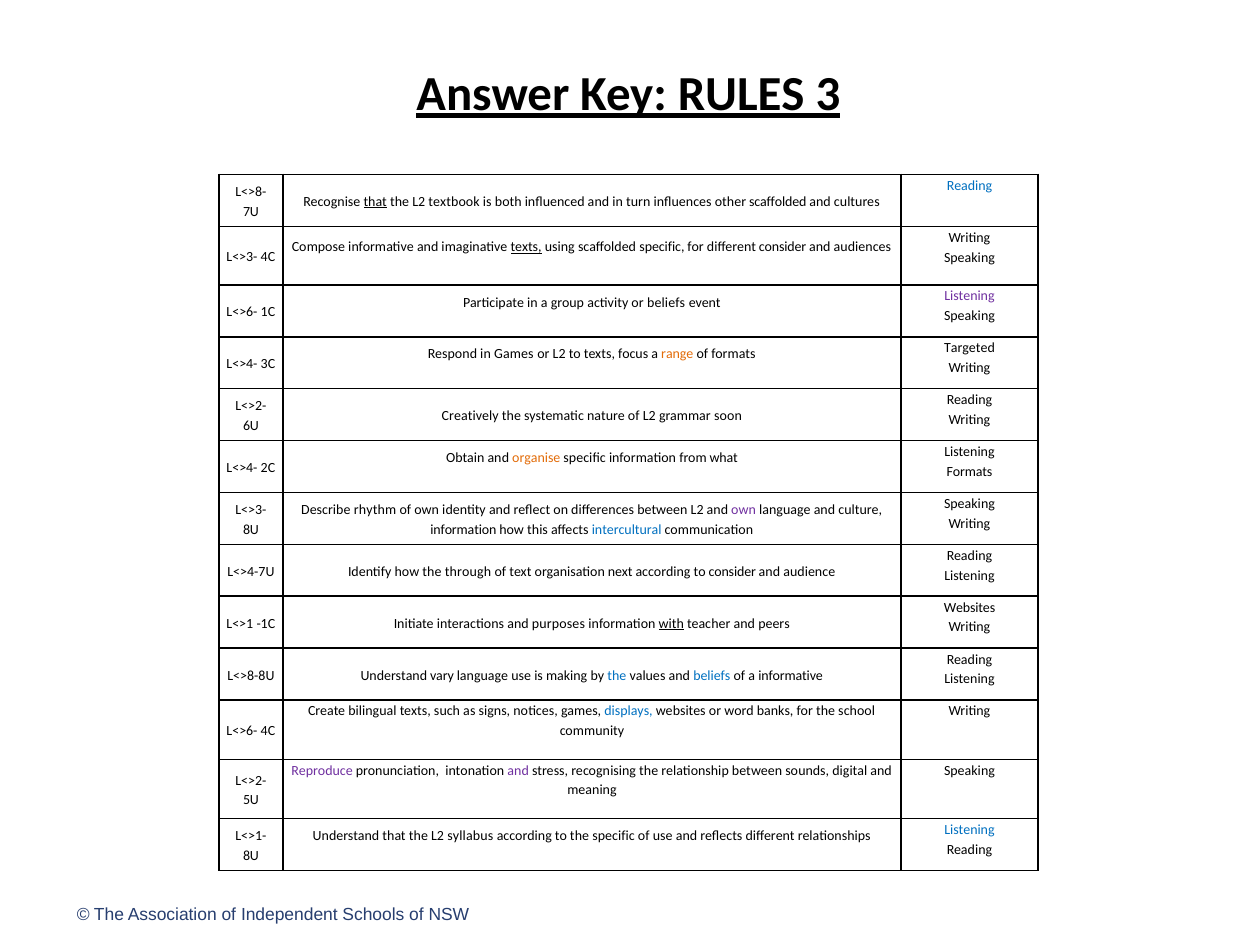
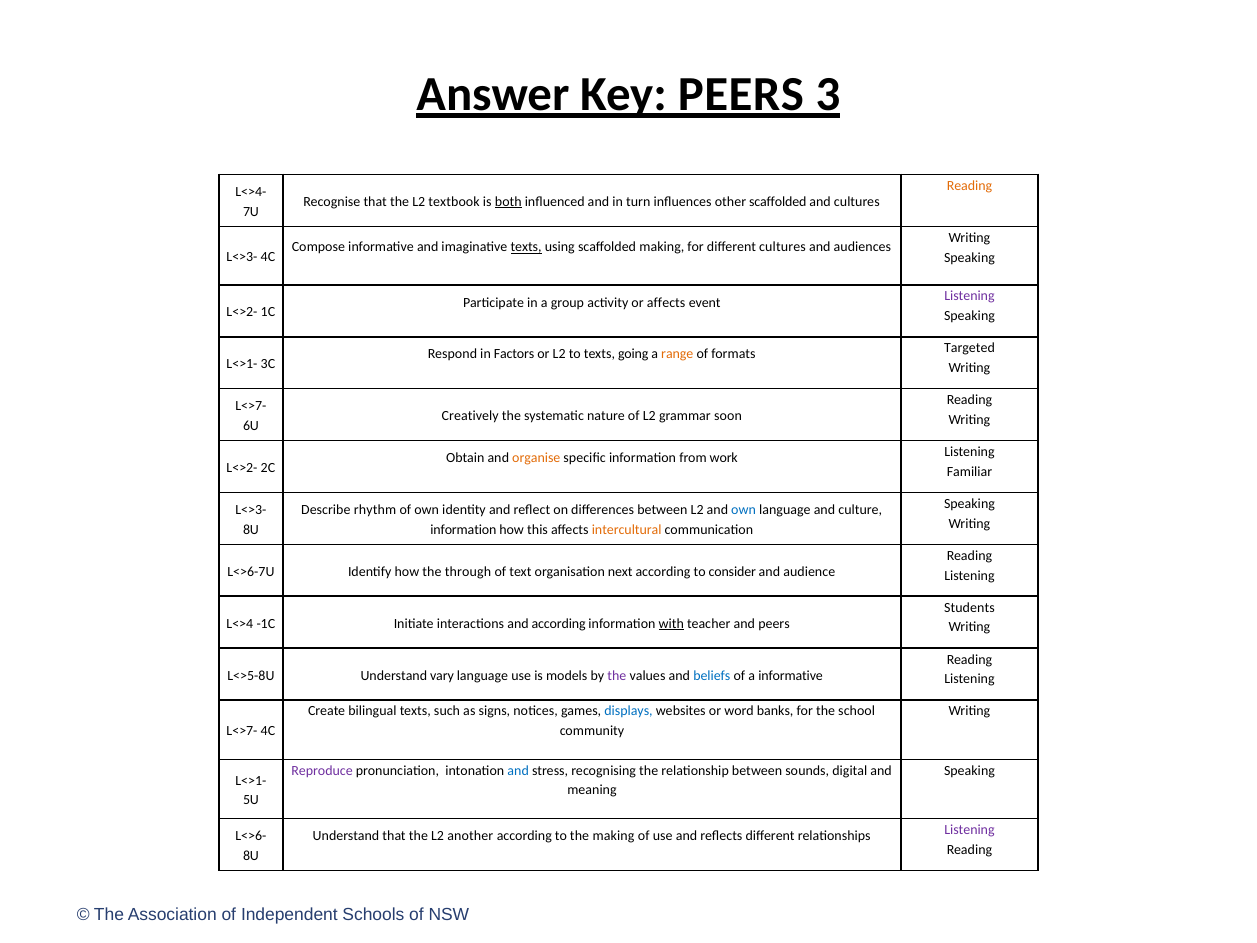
Key RULES: RULES -> PEERS (741, 95)
Reading colour: blue -> orange (969, 186)
L<>8-: L<>8- -> L<>4- (251, 192)
that underline: present -> none (375, 202)
both underline: none -> present (508, 202)
scaffolded specific: specific -> making (662, 247)
different consider: consider -> cultures (782, 247)
or beliefs: beliefs -> affects (666, 302)
L<>6-: L<>6- -> L<>2- (242, 312)
in Games: Games -> Factors (514, 354)
focus: focus -> going (633, 354)
L<>4-: L<>4- -> L<>1- (242, 364)
L<>2-: L<>2- -> L<>7- (251, 406)
what: what -> work (724, 458)
L<>4-: L<>4- -> L<>2- (242, 468)
Formats: Formats -> Familiar (969, 472)
own colour: purple -> blue (744, 510)
intercultural colour: blue -> orange (627, 530)
L<>4-7U: L<>4-7U -> L<>6-7U (251, 572)
Websites: Websites -> Students (969, 607)
L<>1: L<>1 -> L<>4 (240, 623)
and purposes: purposes -> according (559, 623)
L<>8-8U: L<>8-8U -> L<>5-8U (251, 675)
making: making -> models (567, 675)
the colour: blue -> purple (617, 675)
L<>6-: L<>6- -> L<>7- (242, 731)
and colour: purple -> blue (518, 770)
L<>2-: L<>2- -> L<>1- (251, 780)
L<>1-: L<>1- -> L<>6- (251, 836)
syllabus: syllabus -> another (470, 836)
the specific: specific -> making (614, 836)
Listening colour: blue -> purple (969, 830)
